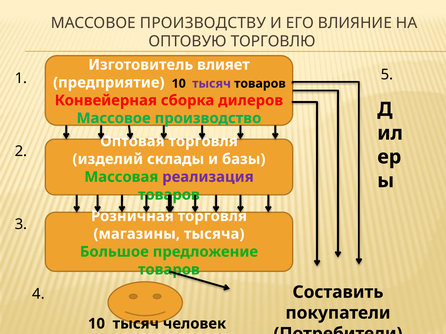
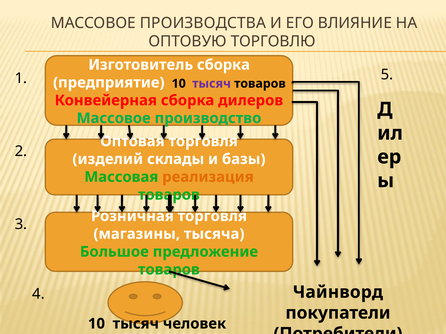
ПРОИЗВОДСТВУ: ПРОИЗВОДСТВУ -> ПРОИЗВОДСТВА (203, 23)
Изготовитель влияет: влияет -> сборка (223, 65)
реализация colour: purple -> orange (208, 177)
Составить: Составить -> Чайнворд (338, 293)
